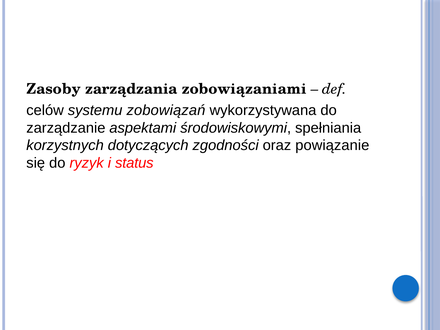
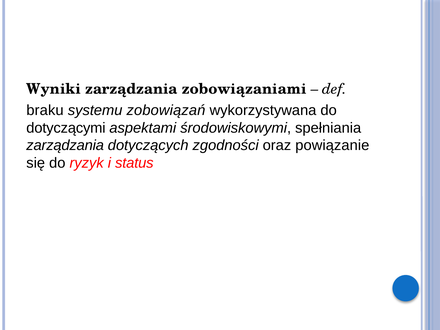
Zasoby: Zasoby -> Wyniki (54, 89)
celów: celów -> braku (45, 110)
zarządzanie: zarządzanie -> dotyczącymi (66, 128)
korzystnych: korzystnych -> zarządzania (65, 145)
